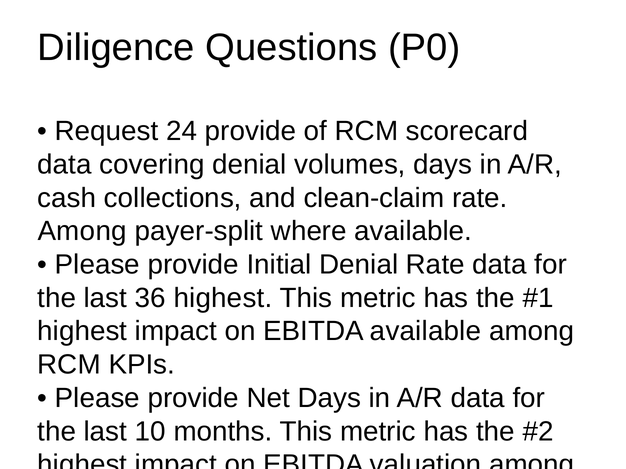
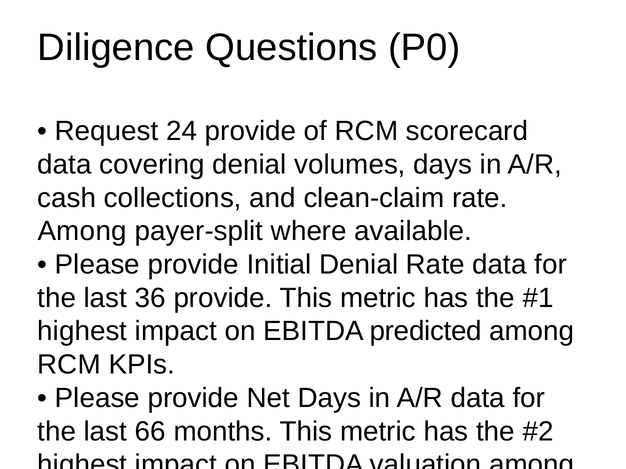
36 highest: highest -> provide (223, 298)
EBITDA available: available -> predicted (426, 332)
10: 10 -> 66 (150, 432)
